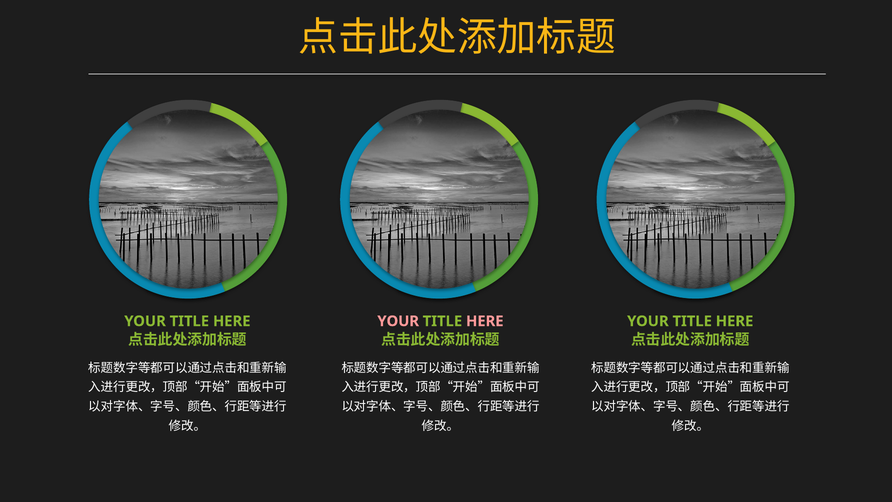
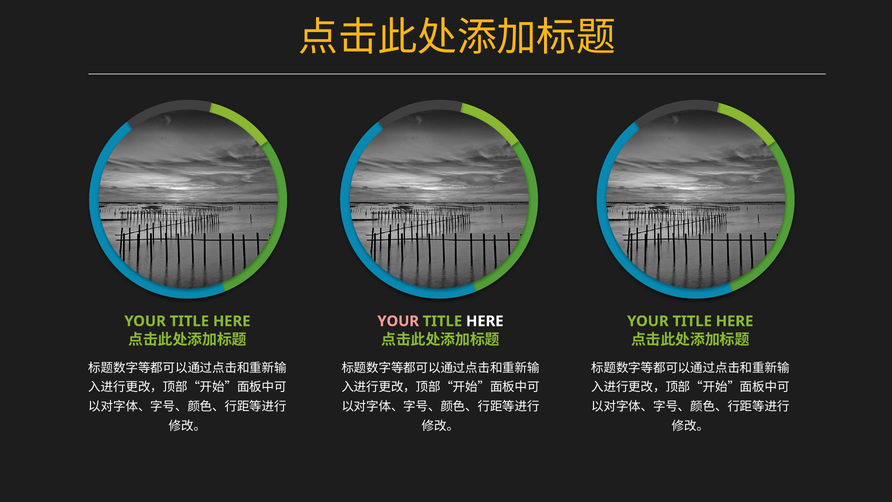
HERE colour: pink -> white (485, 321)
